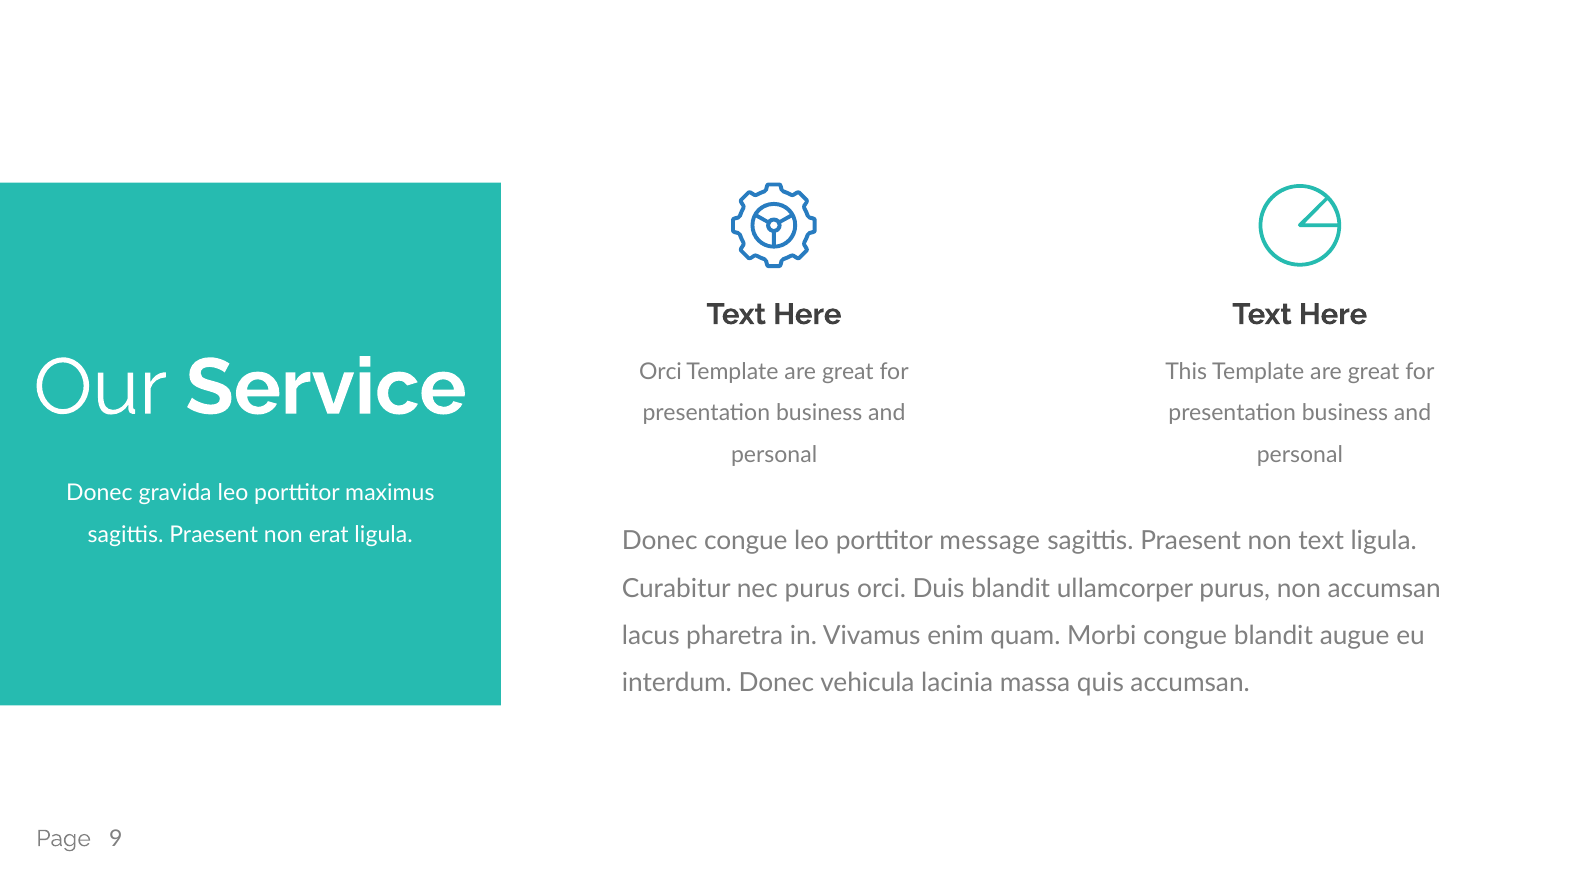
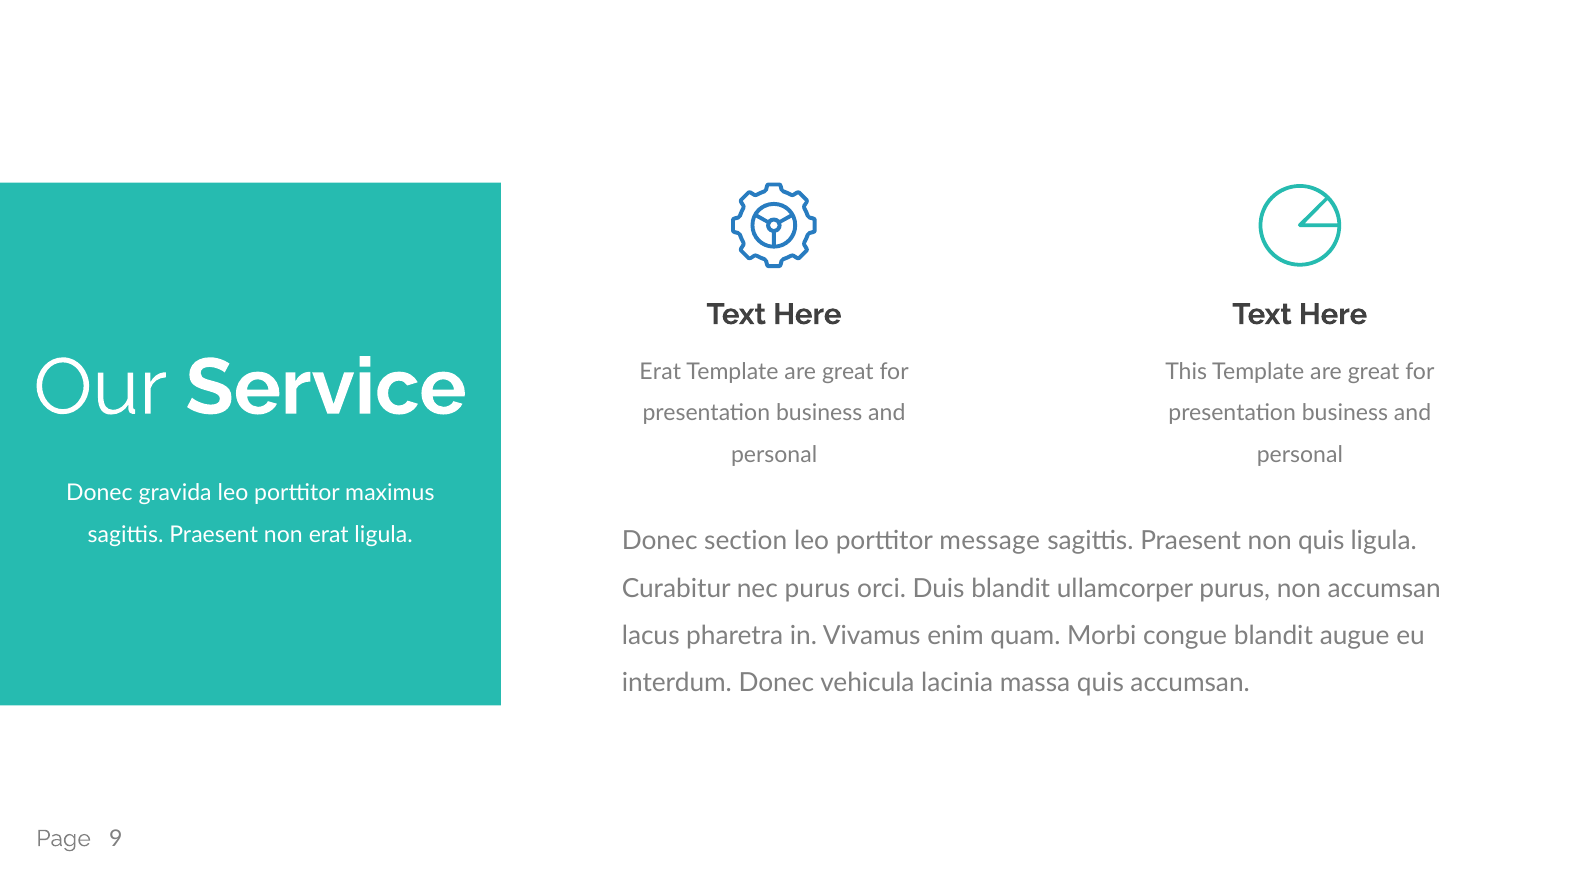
Orci: Orci -> Erat (660, 372)
Donec congue: congue -> section (746, 541)
non text: text -> quis (1321, 541)
